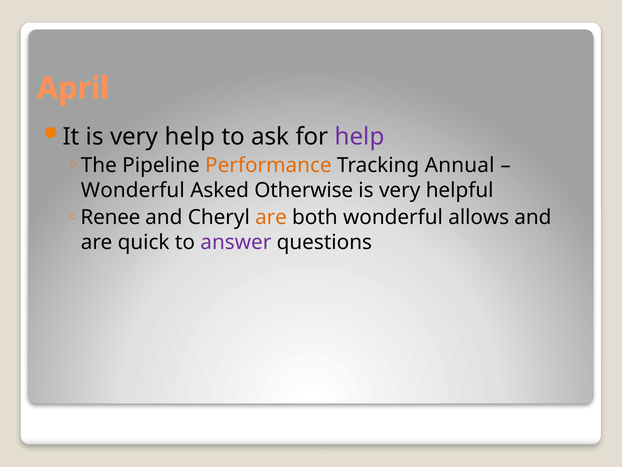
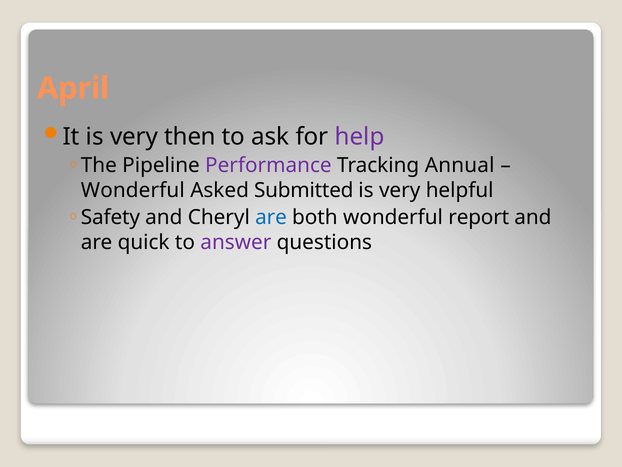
very help: help -> then (190, 136)
Performance colour: orange -> purple (268, 165)
Otherwise: Otherwise -> Submitted (304, 190)
Renee: Renee -> Safety (110, 217)
are colour: orange -> blue (271, 217)
allows: allows -> report (479, 217)
